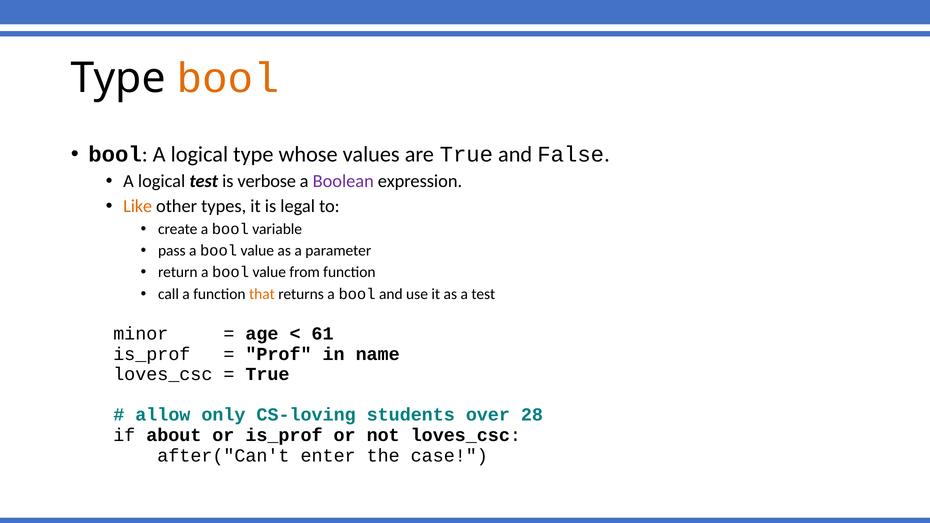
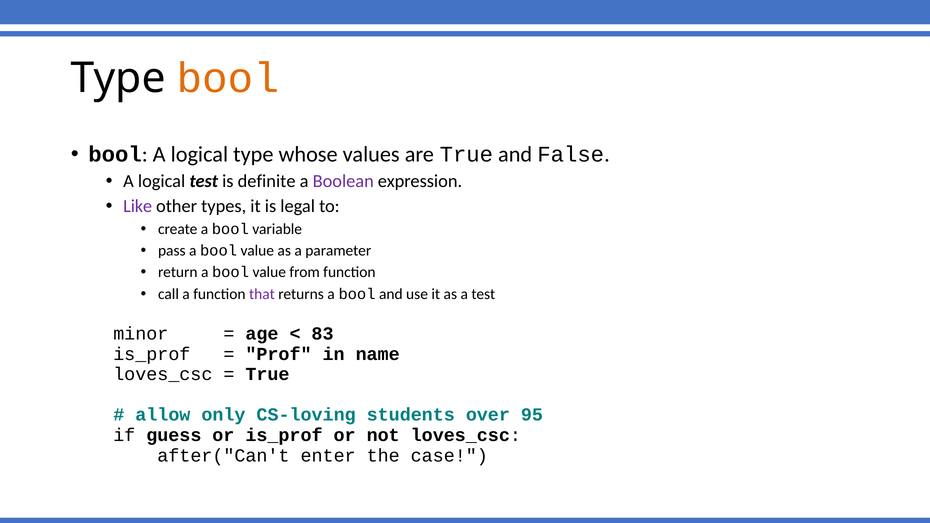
verbose: verbose -> definite (267, 181)
Like colour: orange -> purple (138, 206)
that colour: orange -> purple (262, 294)
61: 61 -> 83 (323, 334)
28: 28 -> 95 (532, 415)
about: about -> guess (174, 435)
